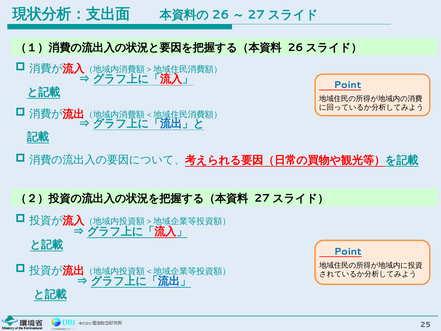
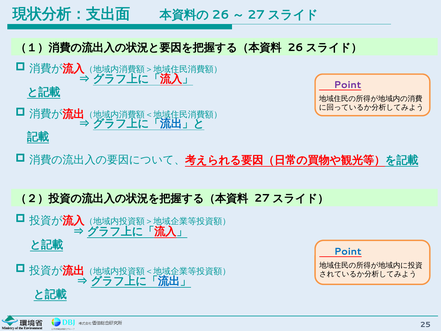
Point colour: blue -> purple (348, 85)
